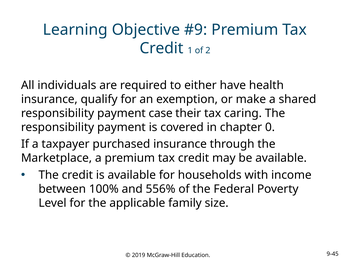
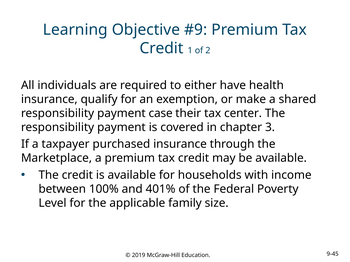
caring: caring -> center (243, 113)
0: 0 -> 3 (270, 127)
556%: 556% -> 401% (161, 189)
